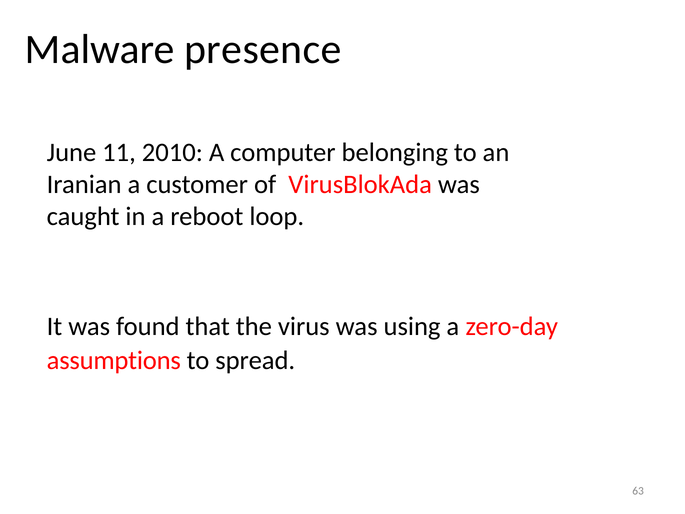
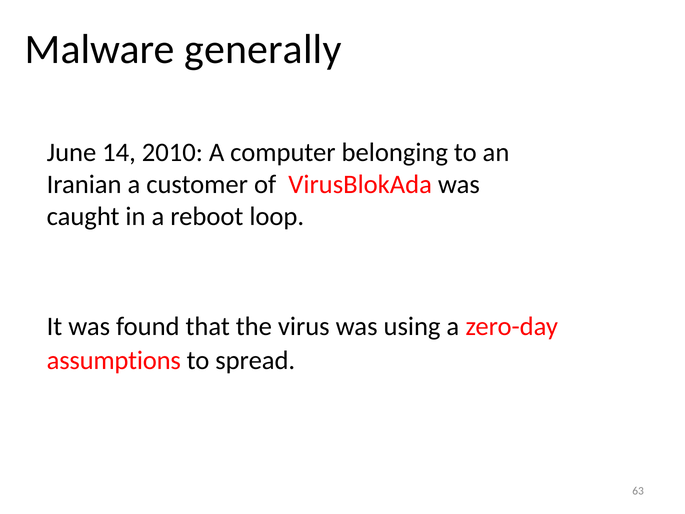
presence: presence -> generally (263, 49)
11: 11 -> 14 (119, 152)
